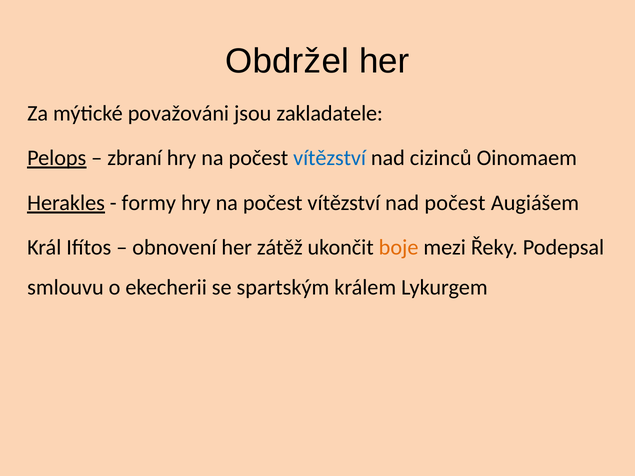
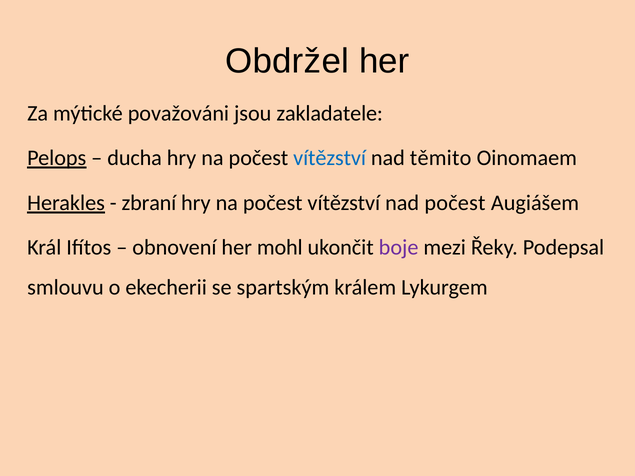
zbraní: zbraní -> ducha (135, 158)
cizinců: cizinců -> těmito (441, 158)
formy: formy -> zbraní (149, 203)
zátěž: zátěž -> mohl (280, 248)
boje colour: orange -> purple (399, 248)
